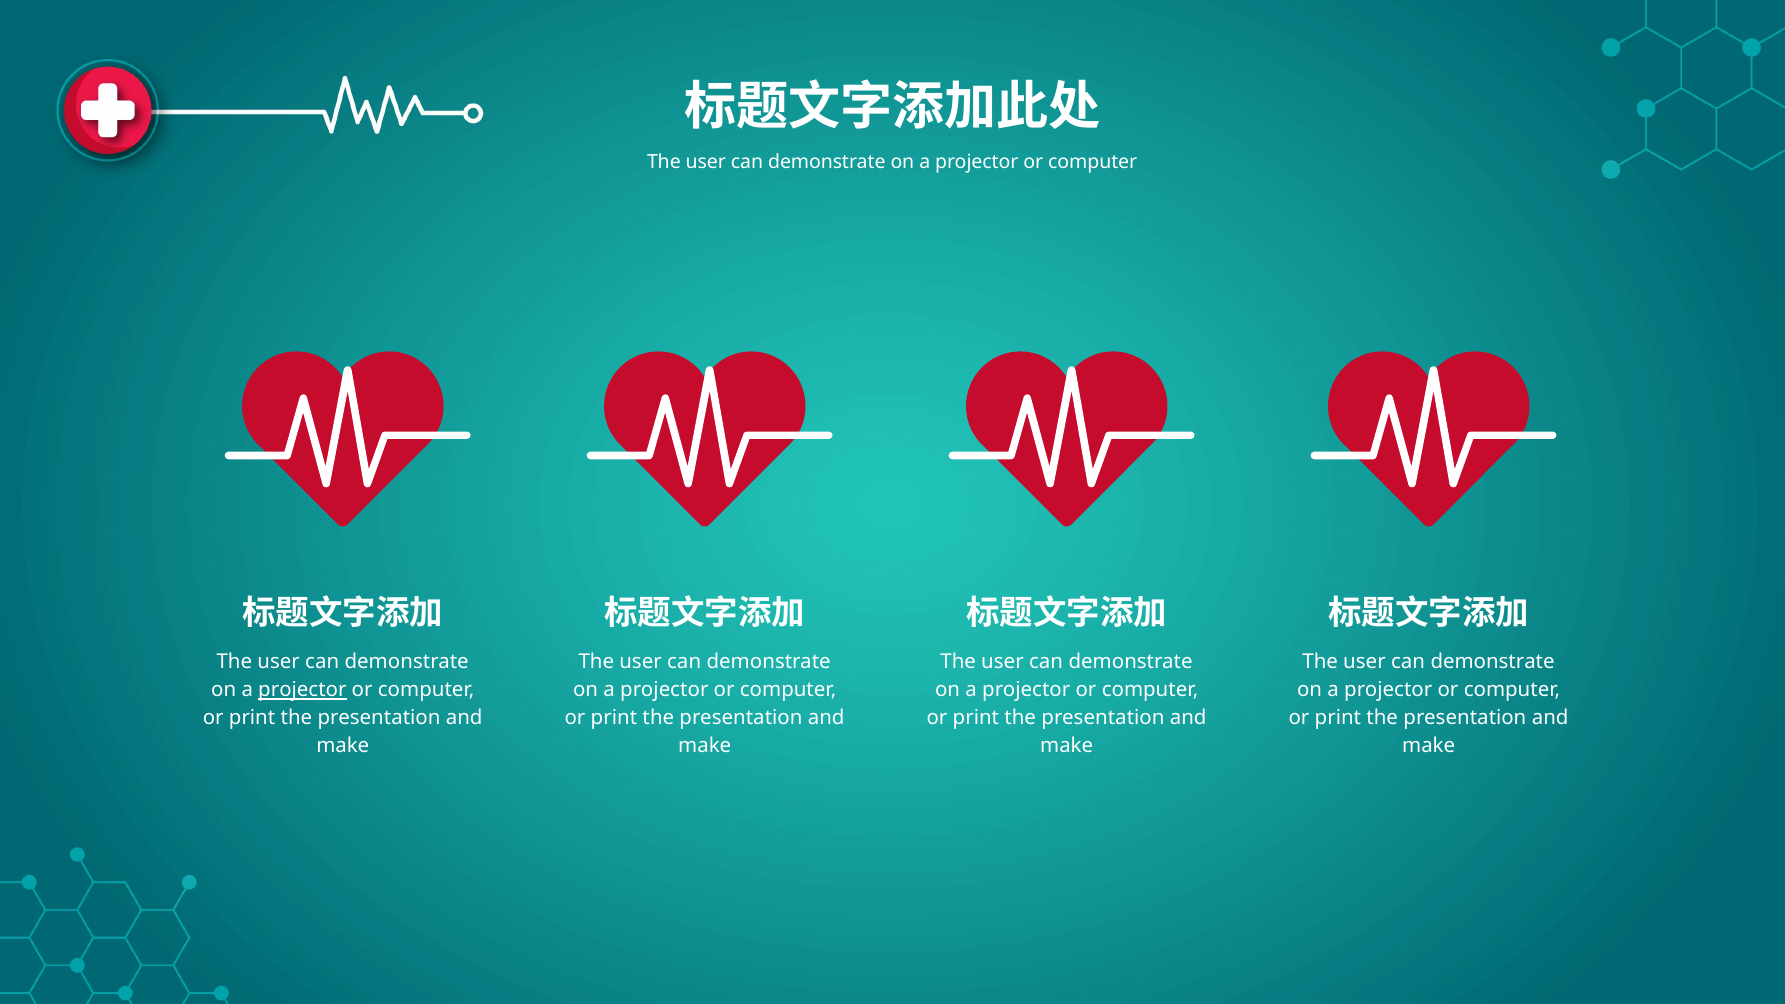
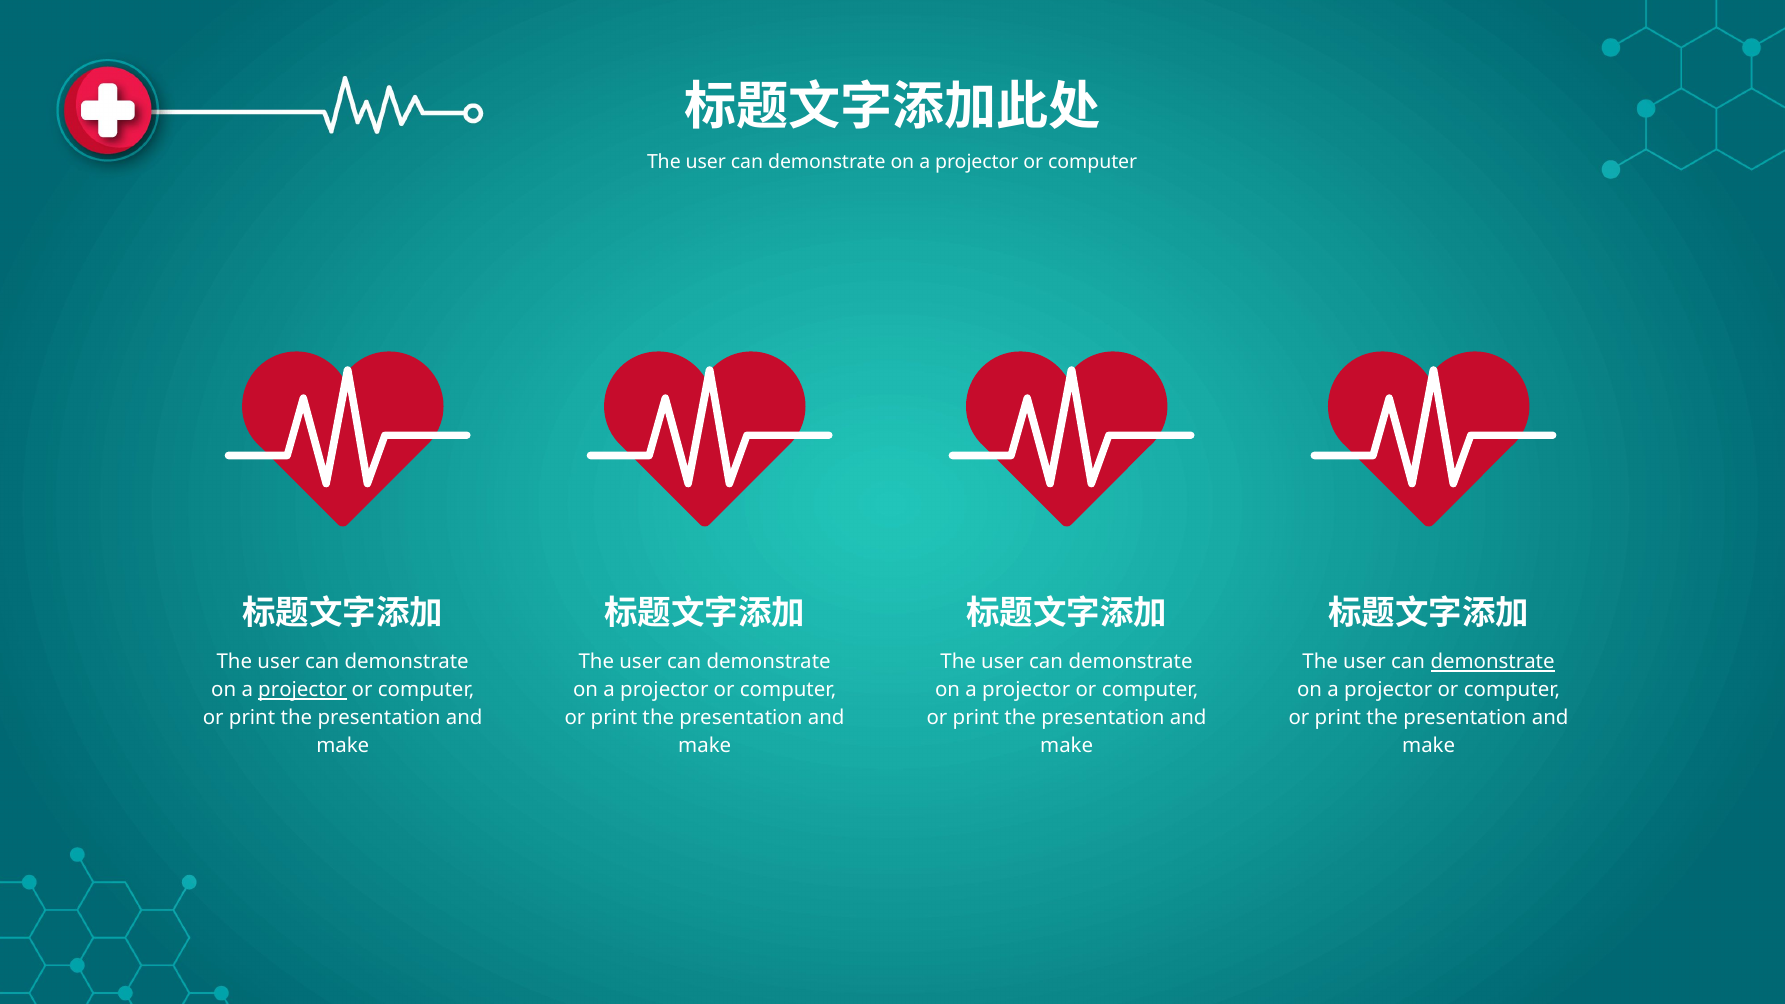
demonstrate underline: none -> present (1493, 662)
